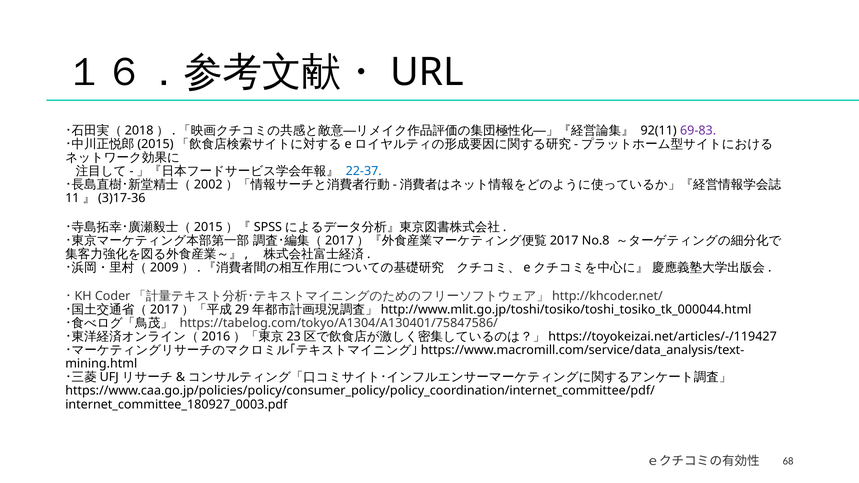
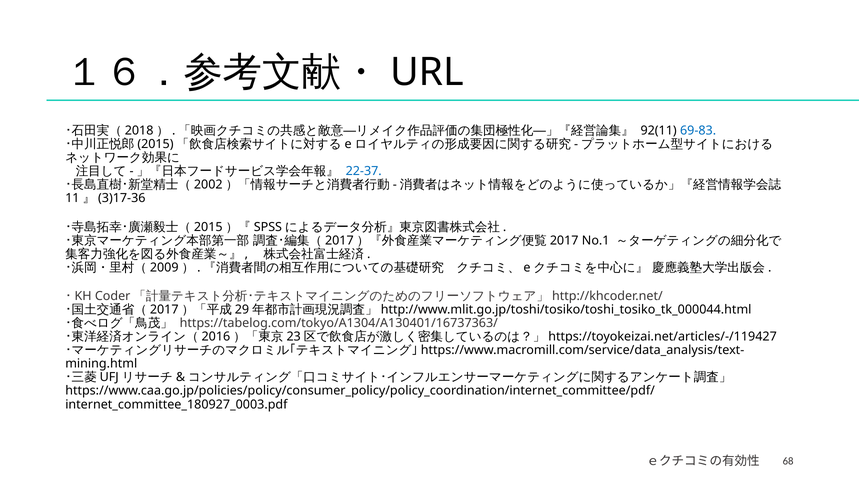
69-83 colour: purple -> blue (698, 131)
No.8: No.8 -> No.1 (596, 241)
https://tabelog.com/tokyo/A1304/A130401/75847586/: https://tabelog.com/tokyo/A1304/A130401/75847586/ -> https://tabelog.com/tokyo/A1304/A130401/16737363/ (339, 323)
